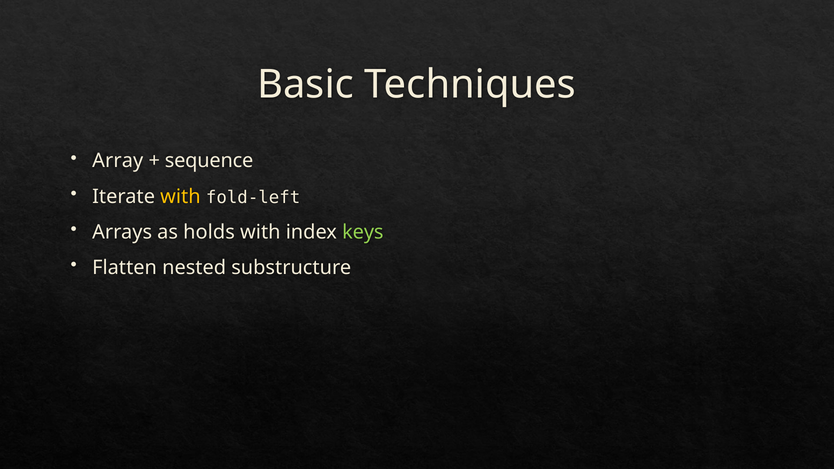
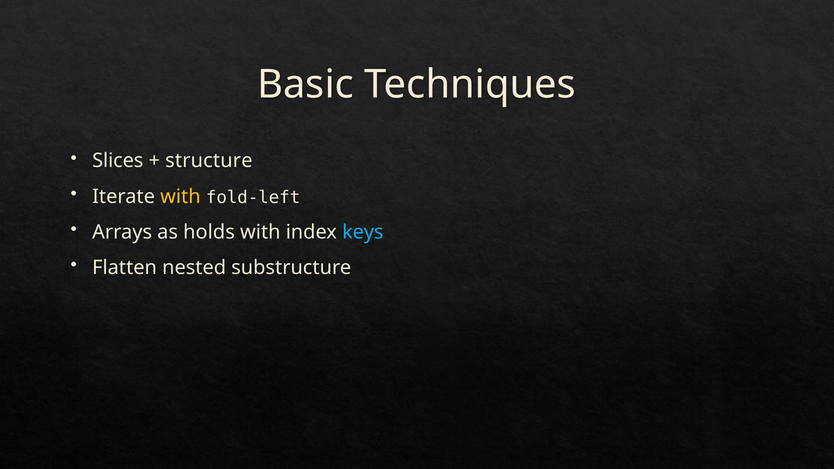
Array: Array -> Slices (118, 161)
sequence: sequence -> structure (209, 161)
keys colour: light green -> light blue (363, 232)
